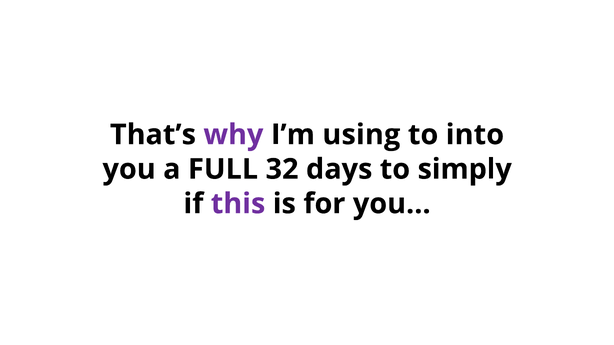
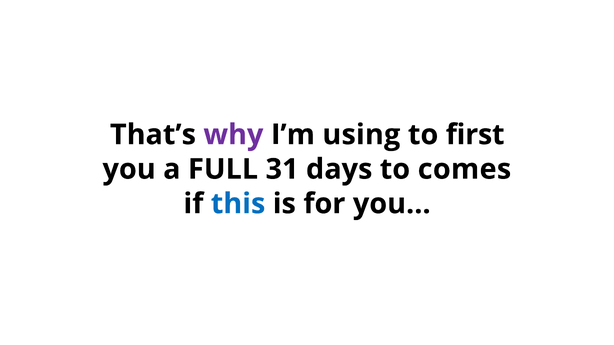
into: into -> first (475, 135)
32: 32 -> 31 (282, 169)
simply: simply -> comes (464, 169)
this colour: purple -> blue (238, 204)
